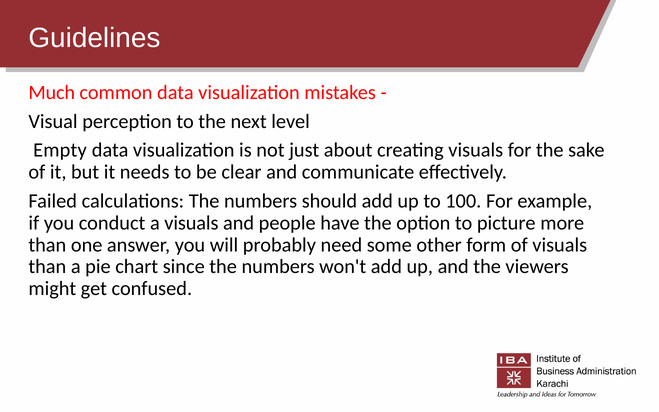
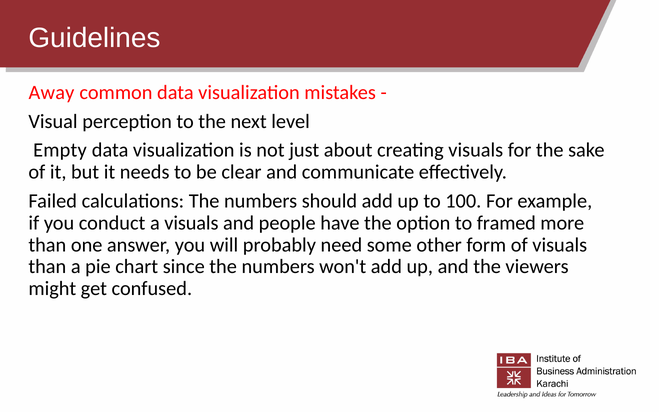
Much: Much -> Away (52, 93)
picture: picture -> framed (506, 223)
